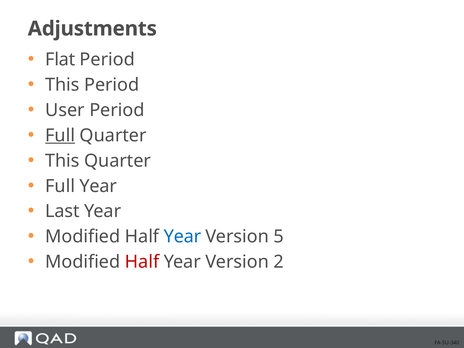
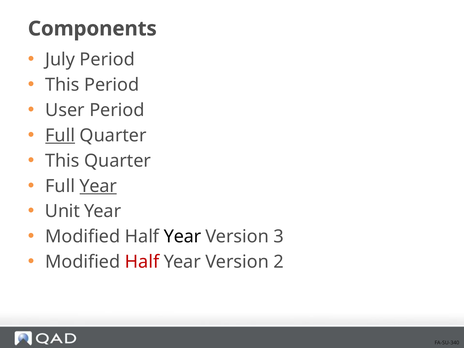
Adjustments: Adjustments -> Components (92, 29)
Flat: Flat -> July (60, 60)
Year underline: none -> present (98, 186)
Last: Last -> Unit (62, 211)
Year colour: blue -> black (182, 237)
5: 5 -> 3 (279, 237)
